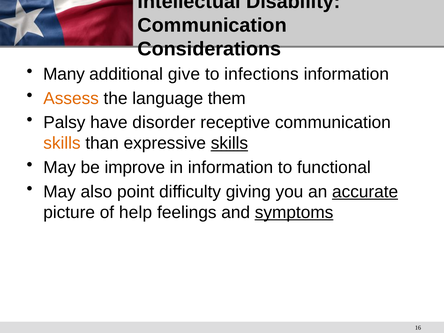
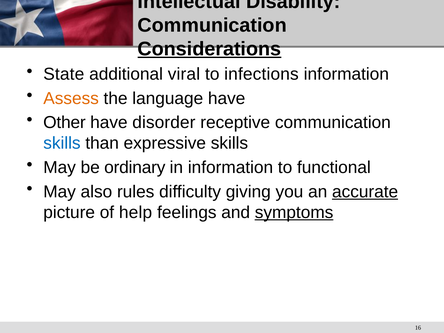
Considerations underline: none -> present (209, 49)
Many: Many -> State (64, 74)
give: give -> viral (184, 74)
language them: them -> have (227, 98)
Palsy: Palsy -> Other (64, 123)
skills colour: orange -> blue (62, 143)
skills underline: present -> none (229, 143)
improve: improve -> ordinary (135, 167)
point: point -> rules (136, 192)
